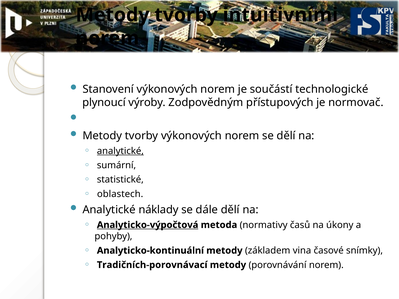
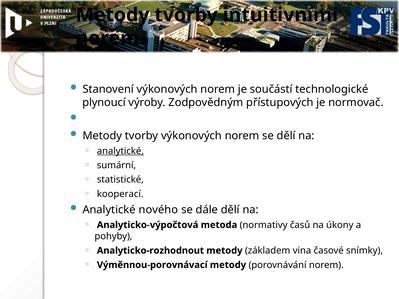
oblastech: oblastech -> kooperací (120, 194)
náklady: náklady -> nového (158, 210)
Analyticko-výpočtová underline: present -> none (148, 225)
Analyticko-kontinuální: Analyticko-kontinuální -> Analyticko-rozhodnout (150, 251)
Tradičních-porovnávací: Tradičních-porovnávací -> Výměnnou-porovnávací (152, 265)
